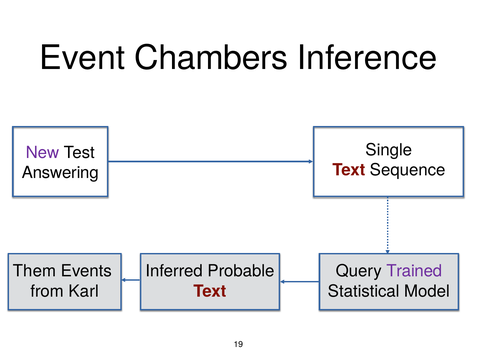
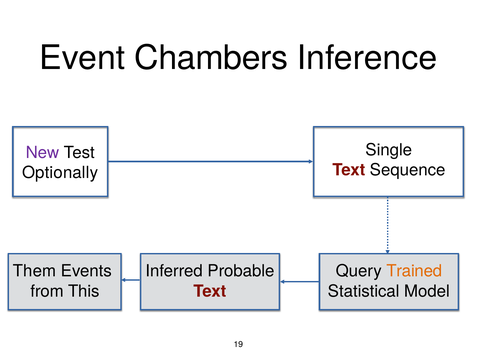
Answering: Answering -> Optionally (60, 173)
Trained colour: purple -> orange (414, 272)
Karl: Karl -> This (84, 292)
